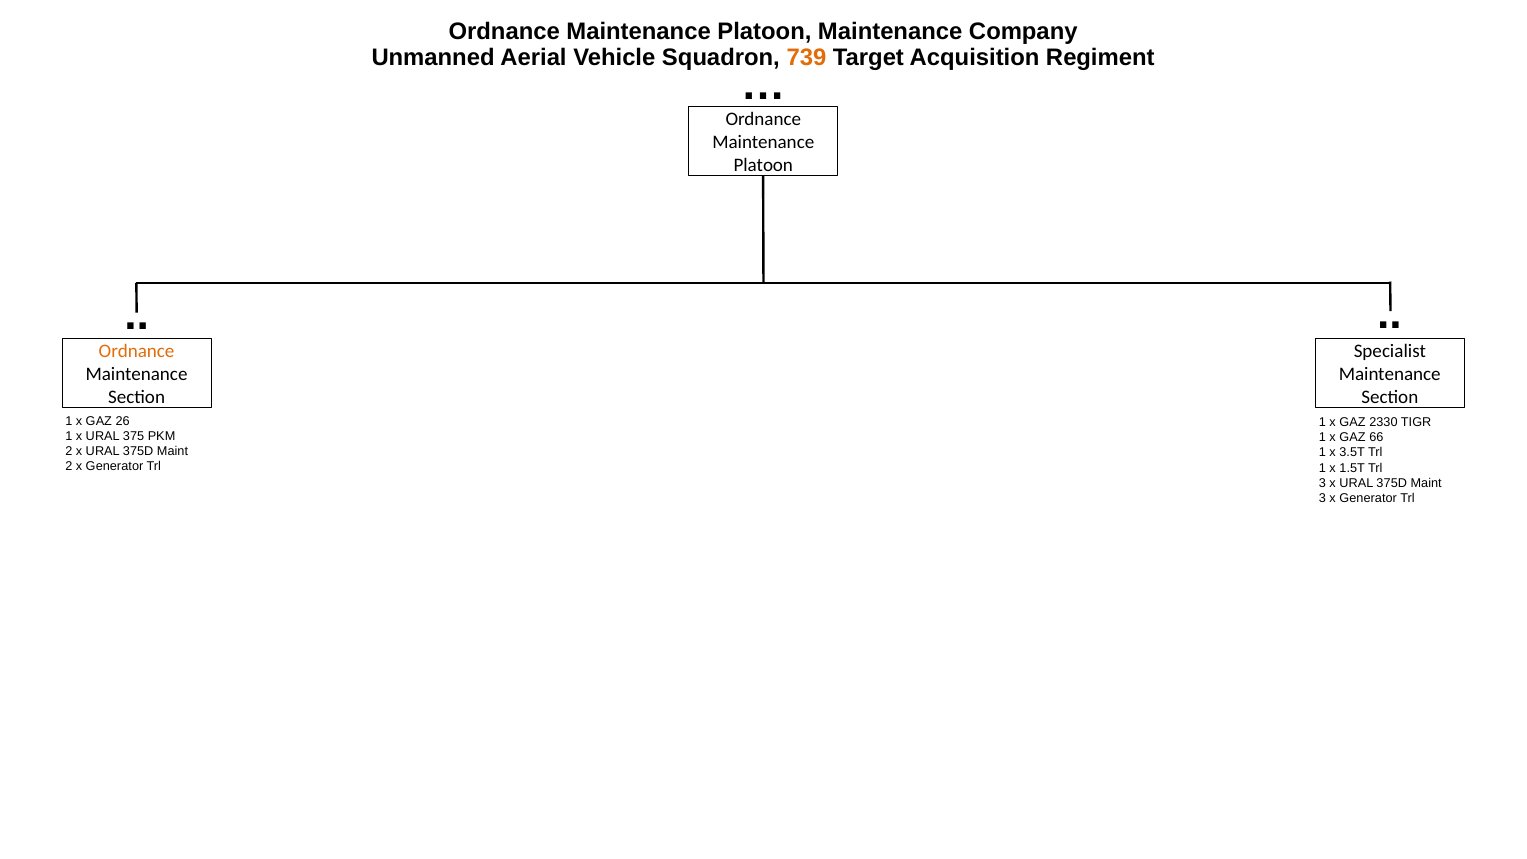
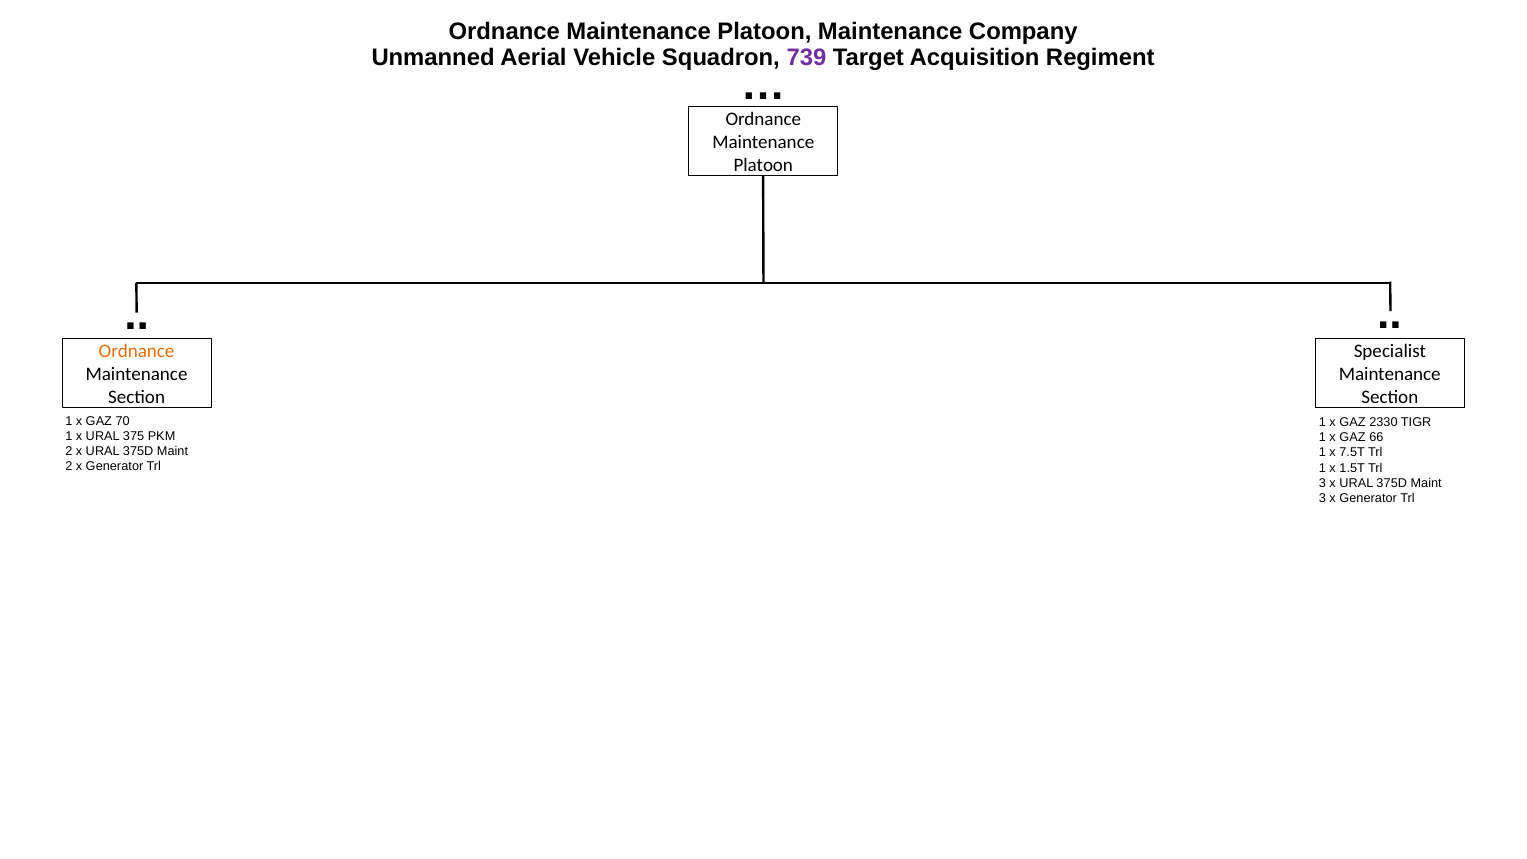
739 colour: orange -> purple (806, 58)
26: 26 -> 70 (123, 421)
3.5T: 3.5T -> 7.5T (1352, 453)
